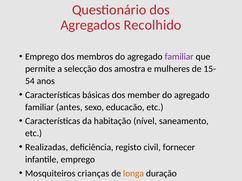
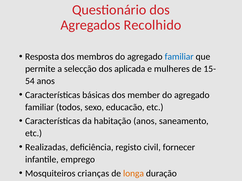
Emprego: Emprego -> Resposta (42, 57)
familiar colour: purple -> blue (179, 57)
amostra: amostra -> aplicada (130, 69)
antes: antes -> todos (69, 107)
habitação nível: nível -> anos (145, 121)
